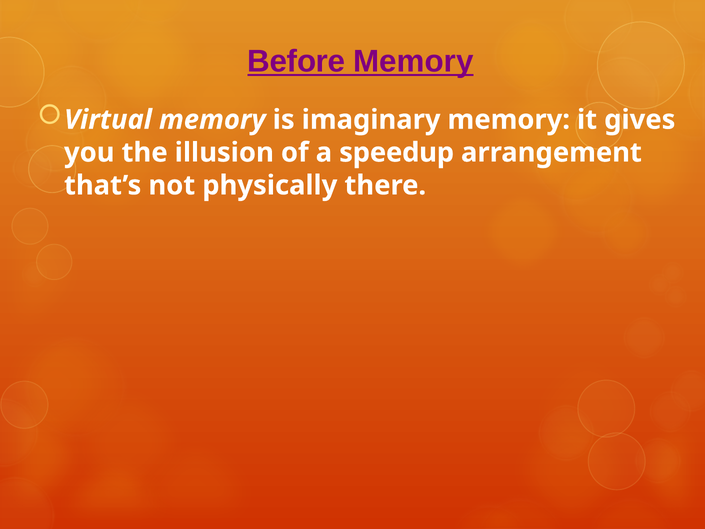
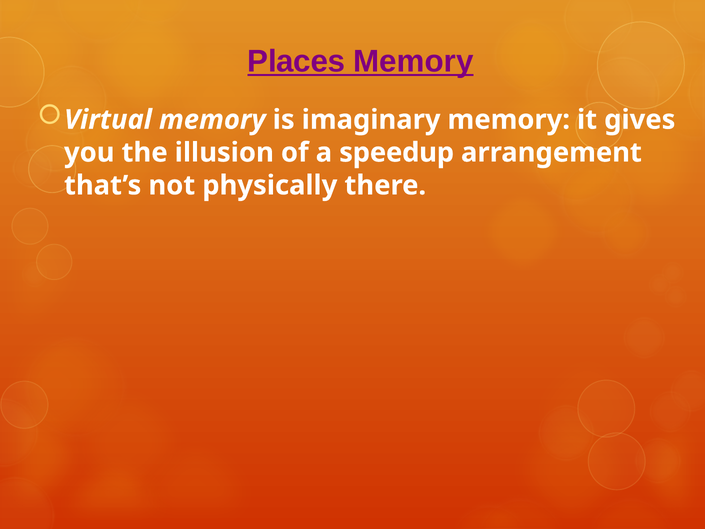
Before: Before -> Places (296, 61)
